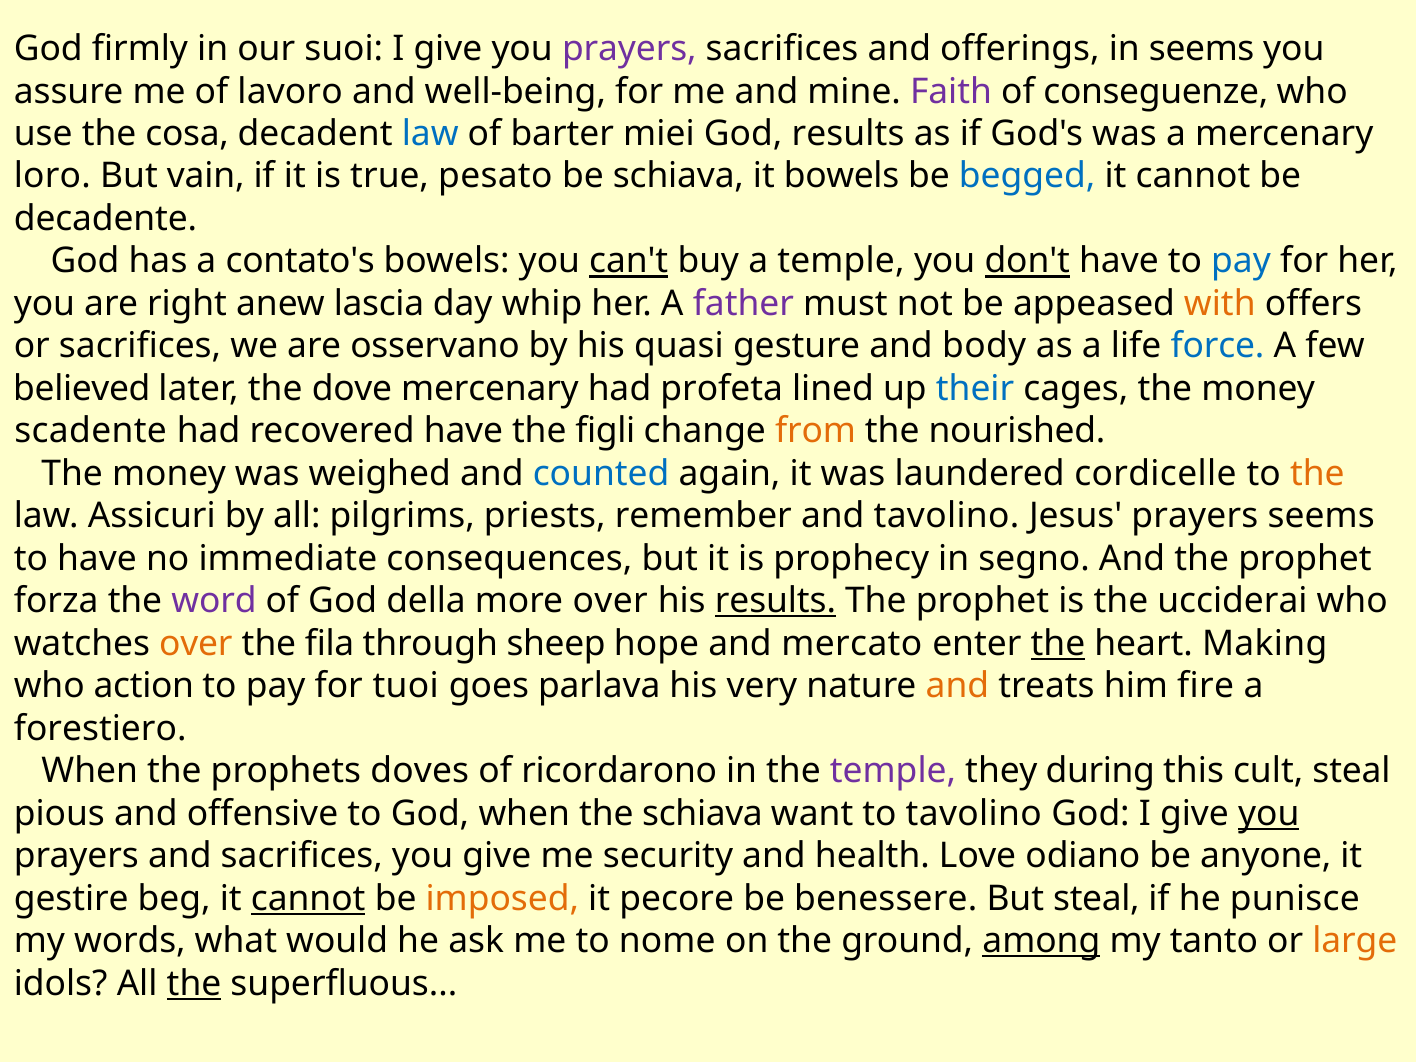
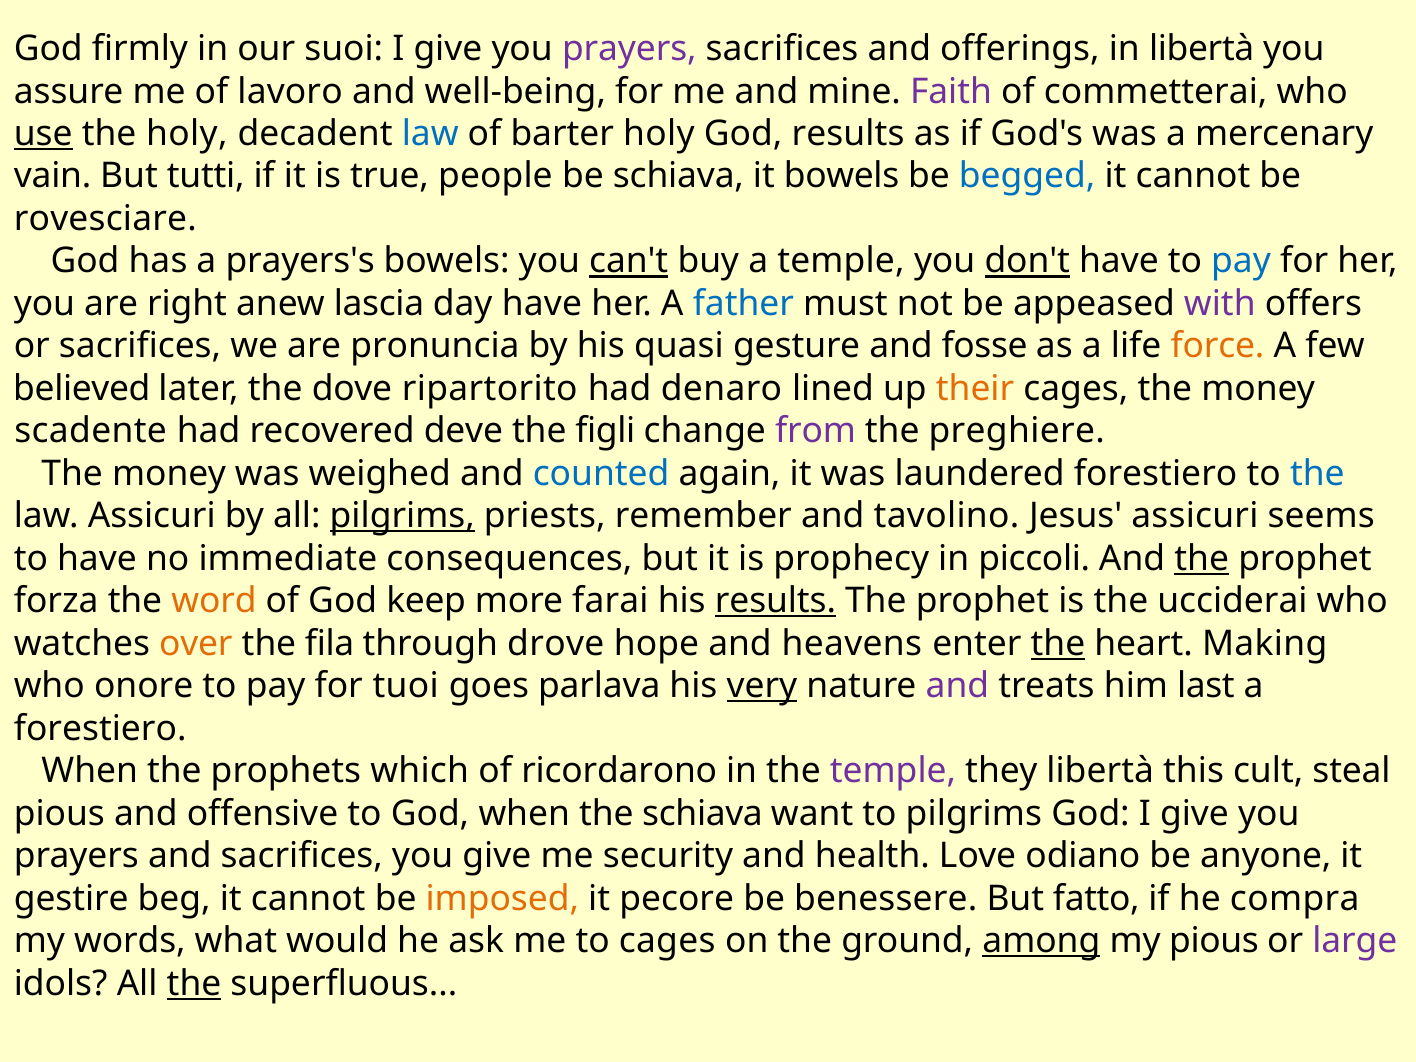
in seems: seems -> libertà (1202, 49)
conseguenze: conseguenze -> commetterai (1156, 91)
use underline: none -> present (43, 134)
the cosa: cosa -> holy (187, 134)
barter miei: miei -> holy (659, 134)
loro: loro -> vain (53, 176)
vain: vain -> tutti (206, 176)
pesato: pesato -> people (495, 176)
decadente: decadente -> rovesciare (105, 219)
contato's: contato's -> prayers's (300, 261)
day whip: whip -> have (542, 304)
father colour: purple -> blue (743, 304)
with colour: orange -> purple (1220, 304)
osservano: osservano -> pronuncia (435, 346)
body: body -> fosse (985, 346)
force colour: blue -> orange (1218, 346)
dove mercenary: mercenary -> ripartorito (490, 389)
profeta: profeta -> denaro (722, 389)
their colour: blue -> orange (975, 389)
recovered have: have -> deve (463, 431)
from colour: orange -> purple (815, 431)
nourished: nourished -> preghiere (1017, 431)
laundered cordicelle: cordicelle -> forestiero (1156, 474)
the colour: orange -> blue (1317, 474)
pilgrims underline: none -> present (402, 516)
Jesus prayers: prayers -> assicuri (1195, 516)
segno: segno -> piccoli (1034, 559)
the underline: none -> present (1202, 559)
word colour: purple -> orange (214, 601)
della: della -> keep (426, 601)
more over: over -> farai (610, 601)
sheep: sheep -> drove (556, 644)
mercato: mercato -> heavens (852, 644)
action: action -> onore (144, 686)
very underline: none -> present (762, 686)
and colour: orange -> purple (957, 686)
fire: fire -> last (1206, 686)
doves: doves -> which (420, 771)
they during: during -> libertà (1100, 771)
to tavolino: tavolino -> pilgrims (974, 813)
you underline: present -> none (1269, 813)
cannot underline: present -> none (308, 898)
But steal: steal -> fatto (1096, 898)
punisce: punisce -> compra (1295, 898)
to nome: nome -> cages (667, 941)
my tanto: tanto -> pious (1214, 941)
large colour: orange -> purple (1355, 941)
